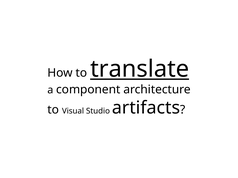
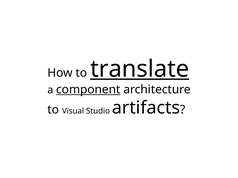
component underline: none -> present (88, 90)
